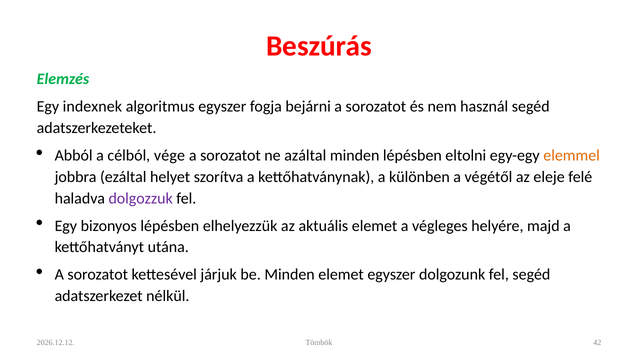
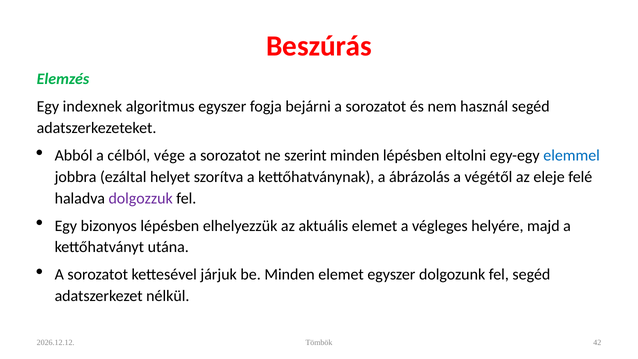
azáltal: azáltal -> szerint (305, 155)
elemmel colour: orange -> blue (572, 155)
különben: különben -> ábrázolás (419, 177)
